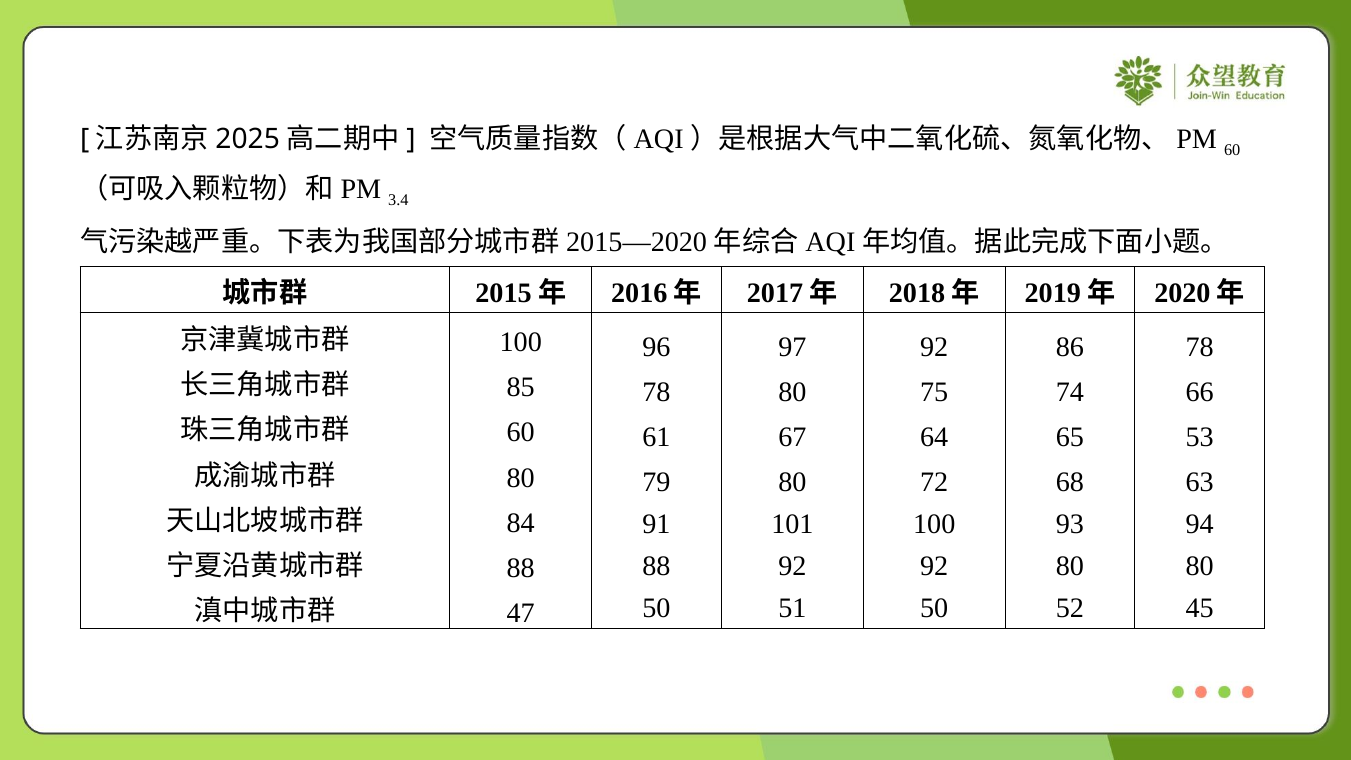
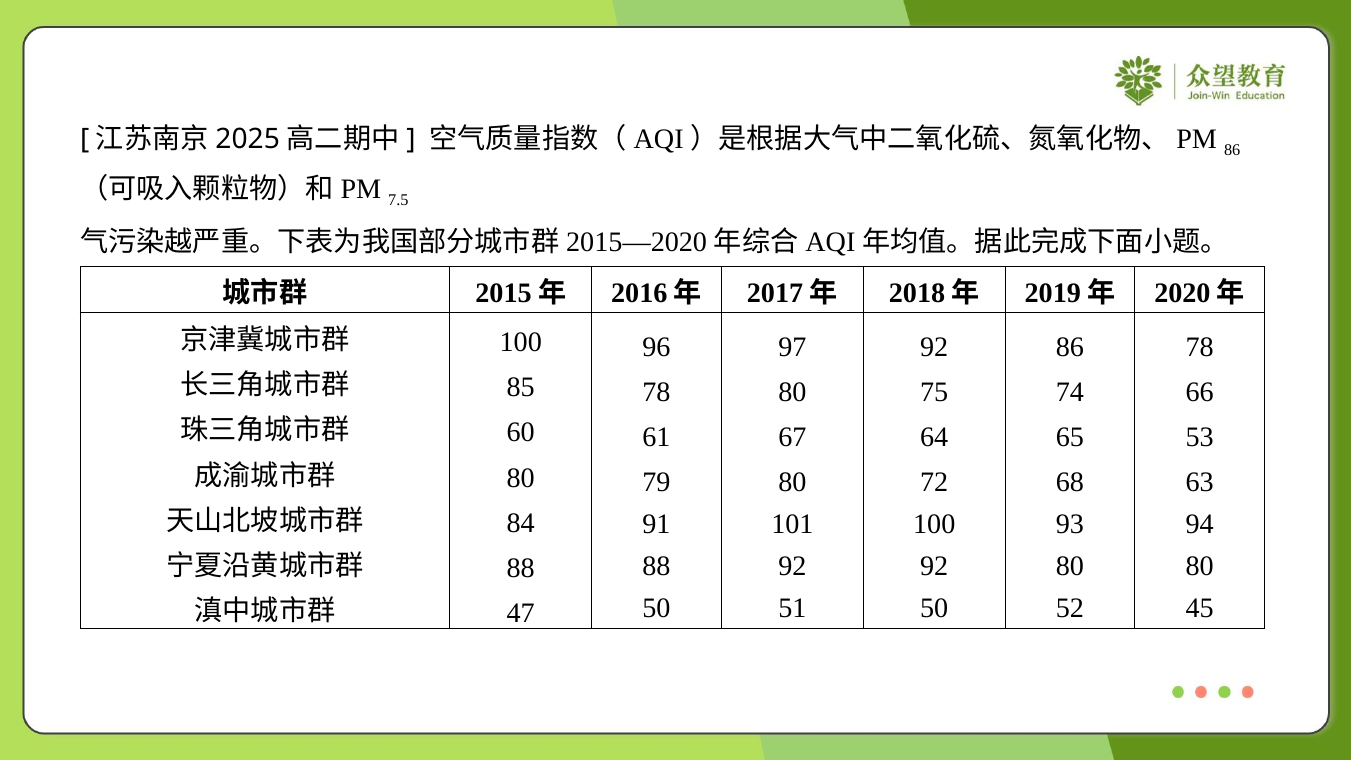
60: 60 -> 86 (1232, 150)
3.4: 3.4 -> 7.5 (398, 200)
